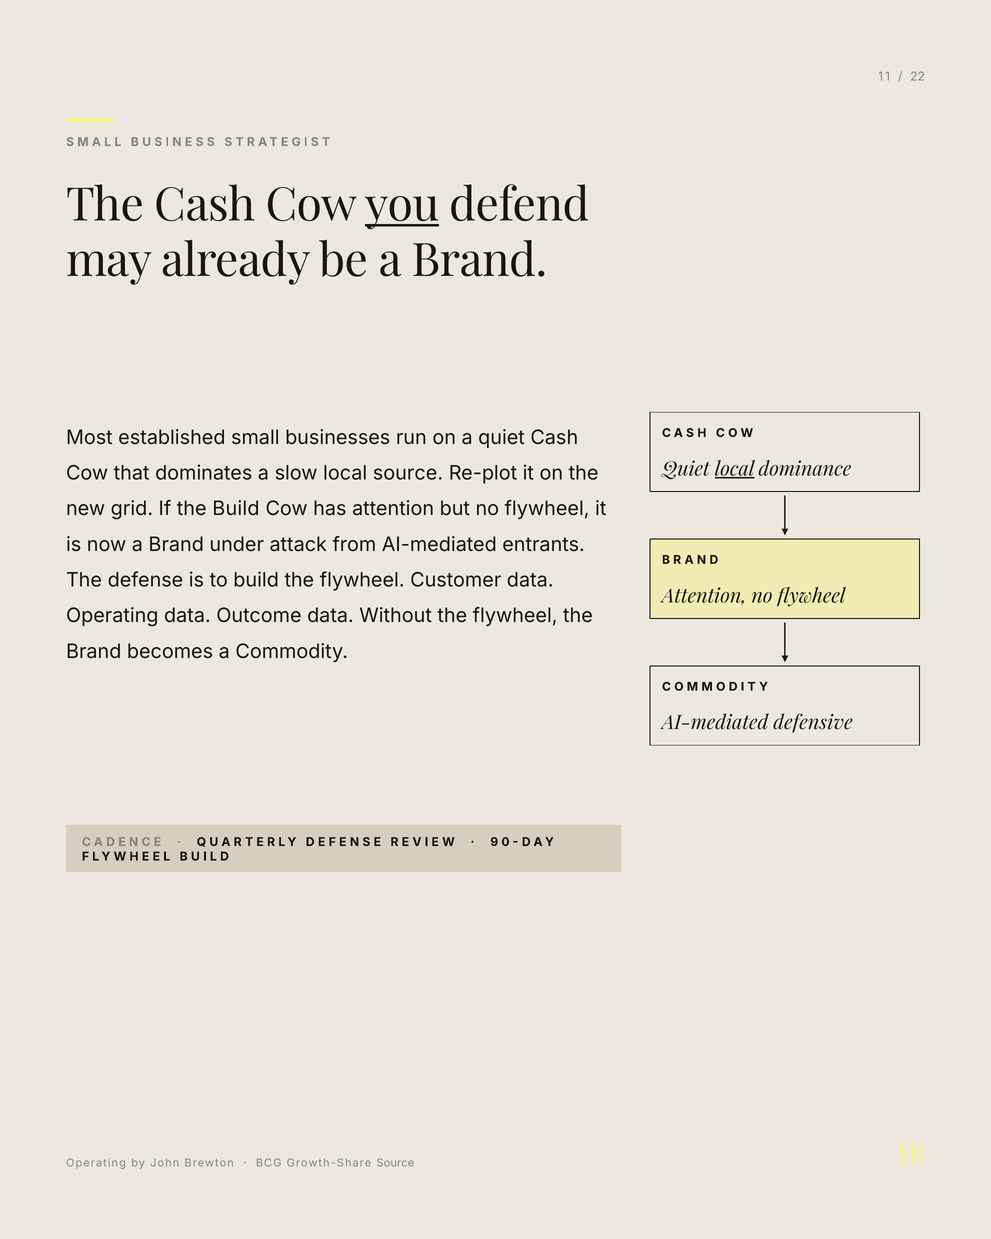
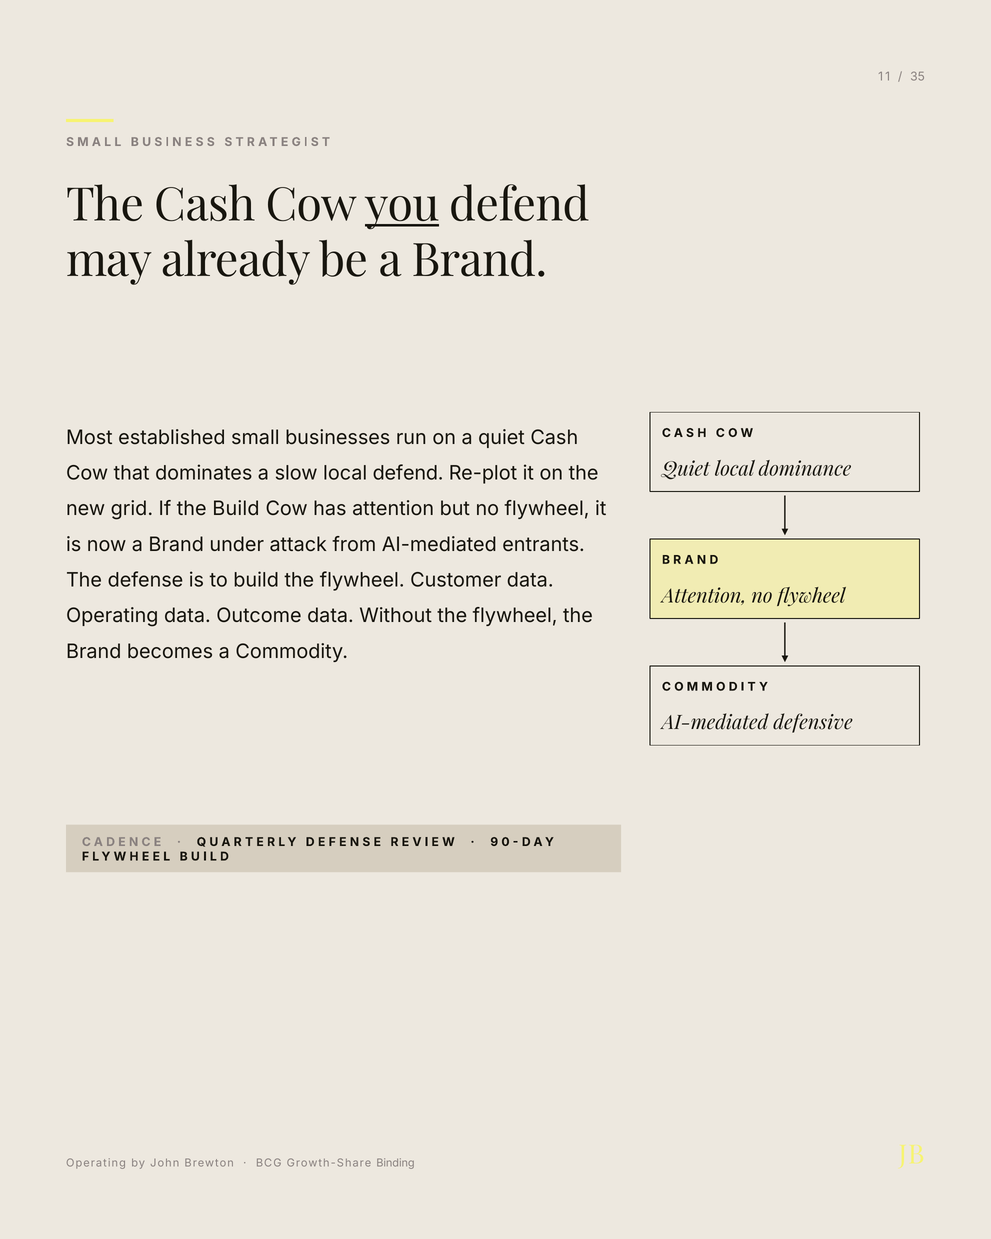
22: 22 -> 35 (917, 77)
local underline: present -> none (735, 469)
local source: source -> defend (408, 473)
Growth-Share Source: Source -> Binding (396, 1163)
